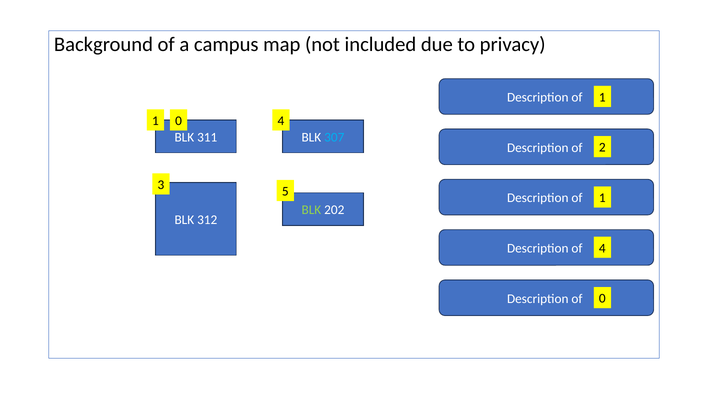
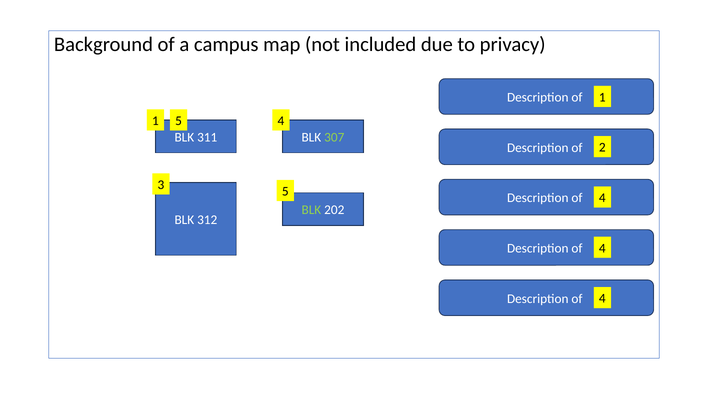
1 0: 0 -> 5 (179, 121)
307 colour: light blue -> light green (334, 137)
1: 1 -> 4 (602, 198)
0: 0 -> 4 (602, 299)
